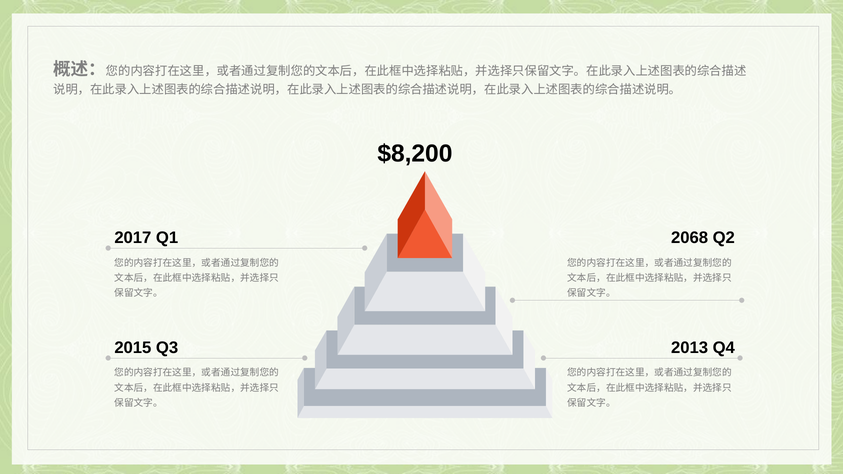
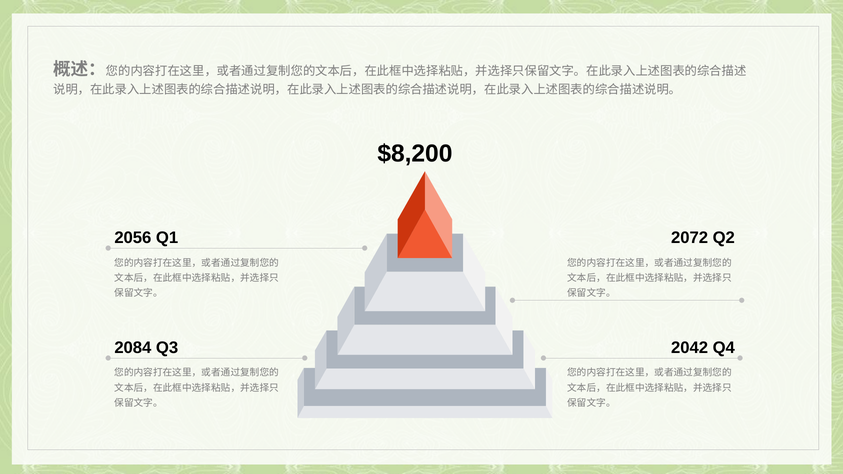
2017: 2017 -> 2056 (133, 238)
2068: 2068 -> 2072 (690, 238)
2015: 2015 -> 2084 (133, 348)
2013: 2013 -> 2042 (690, 348)
